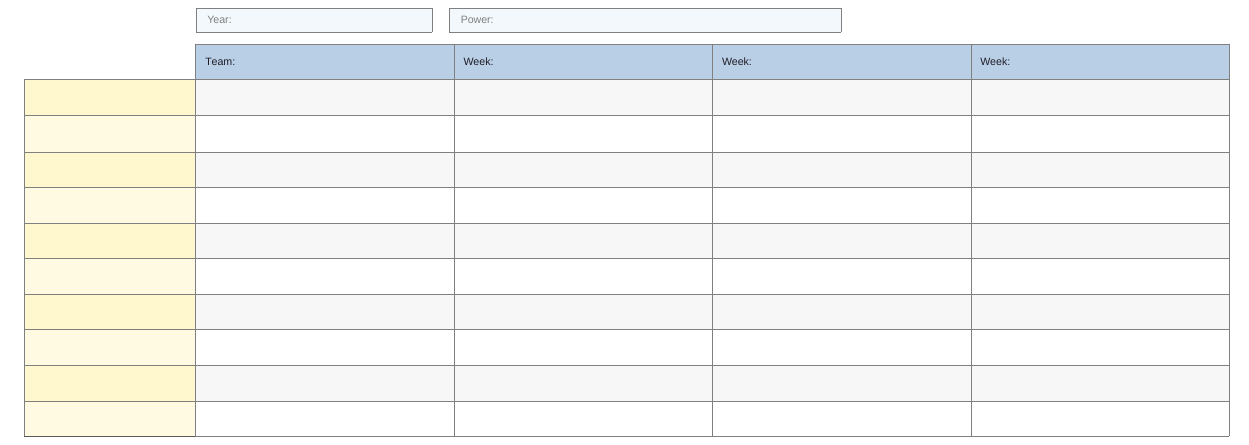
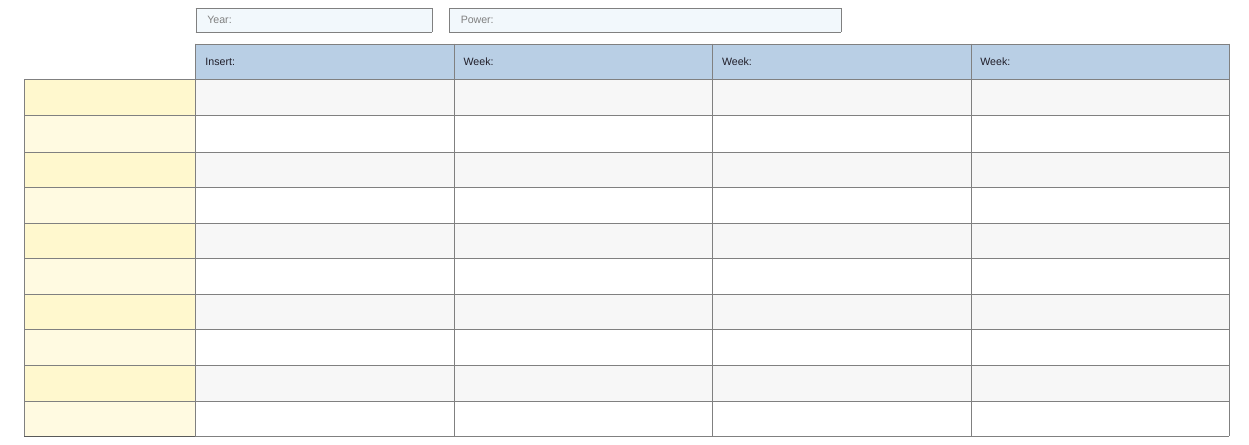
Team: Team -> Insert (220, 62)
